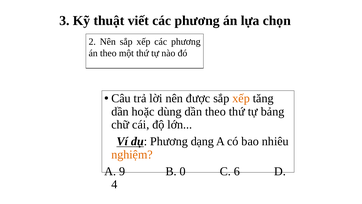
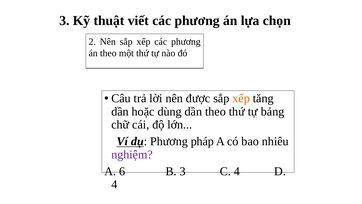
dạng: dạng -> pháp (202, 141)
nghiệm colour: orange -> purple (132, 154)
9: 9 -> 6 (122, 171)
B 0: 0 -> 3 (183, 171)
C 6: 6 -> 4 (237, 171)
